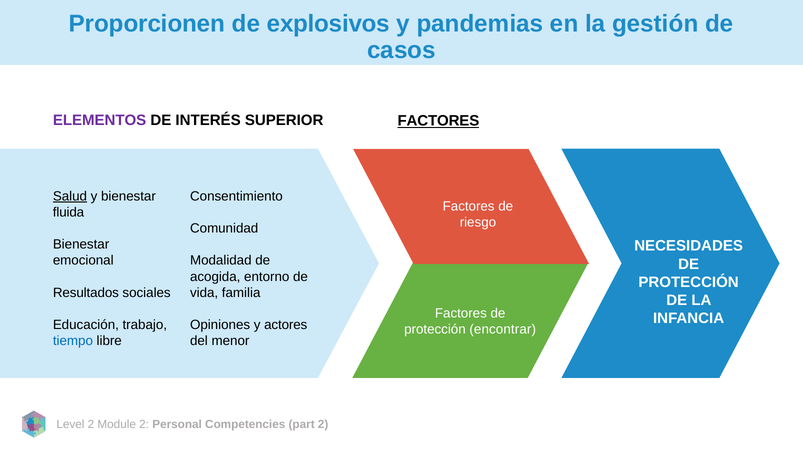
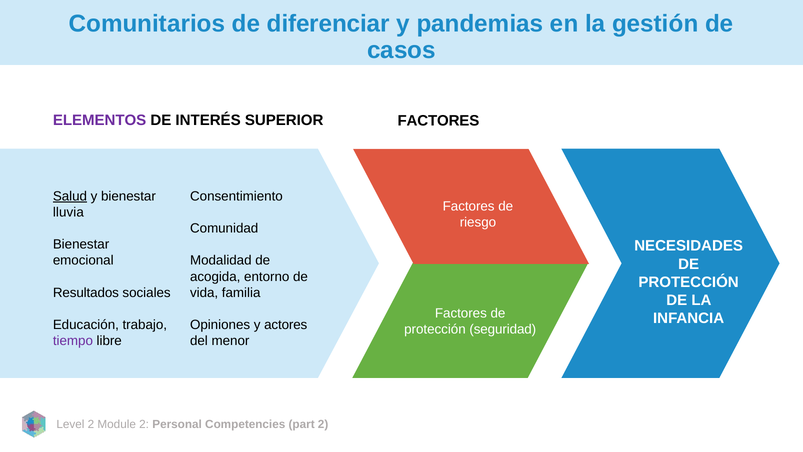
Proporcionen: Proporcionen -> Comunitarios (147, 24)
explosivos: explosivos -> diferenciar (328, 24)
FACTORES underline: present -> none (438, 121)
fluida: fluida -> lluvia (68, 212)
encontrar: encontrar -> seguridad (503, 329)
tiempo colour: blue -> purple (73, 341)
